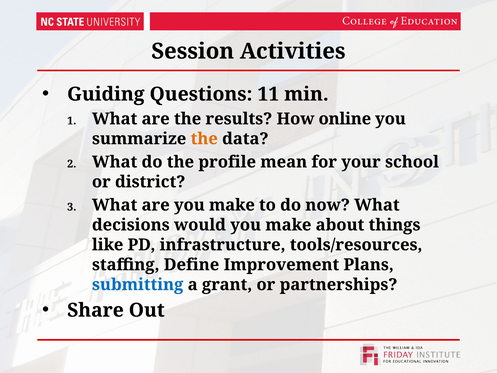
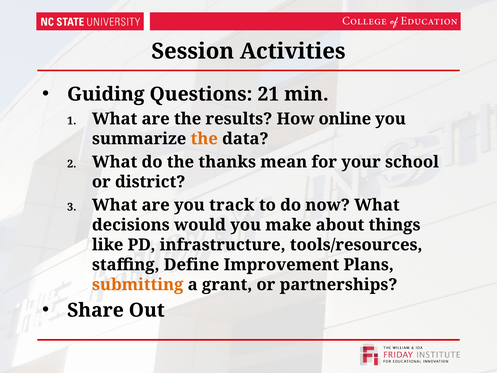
11: 11 -> 21 (268, 94)
profile: profile -> thanks (227, 162)
are you make: make -> track (232, 205)
submitting colour: blue -> orange (138, 284)
